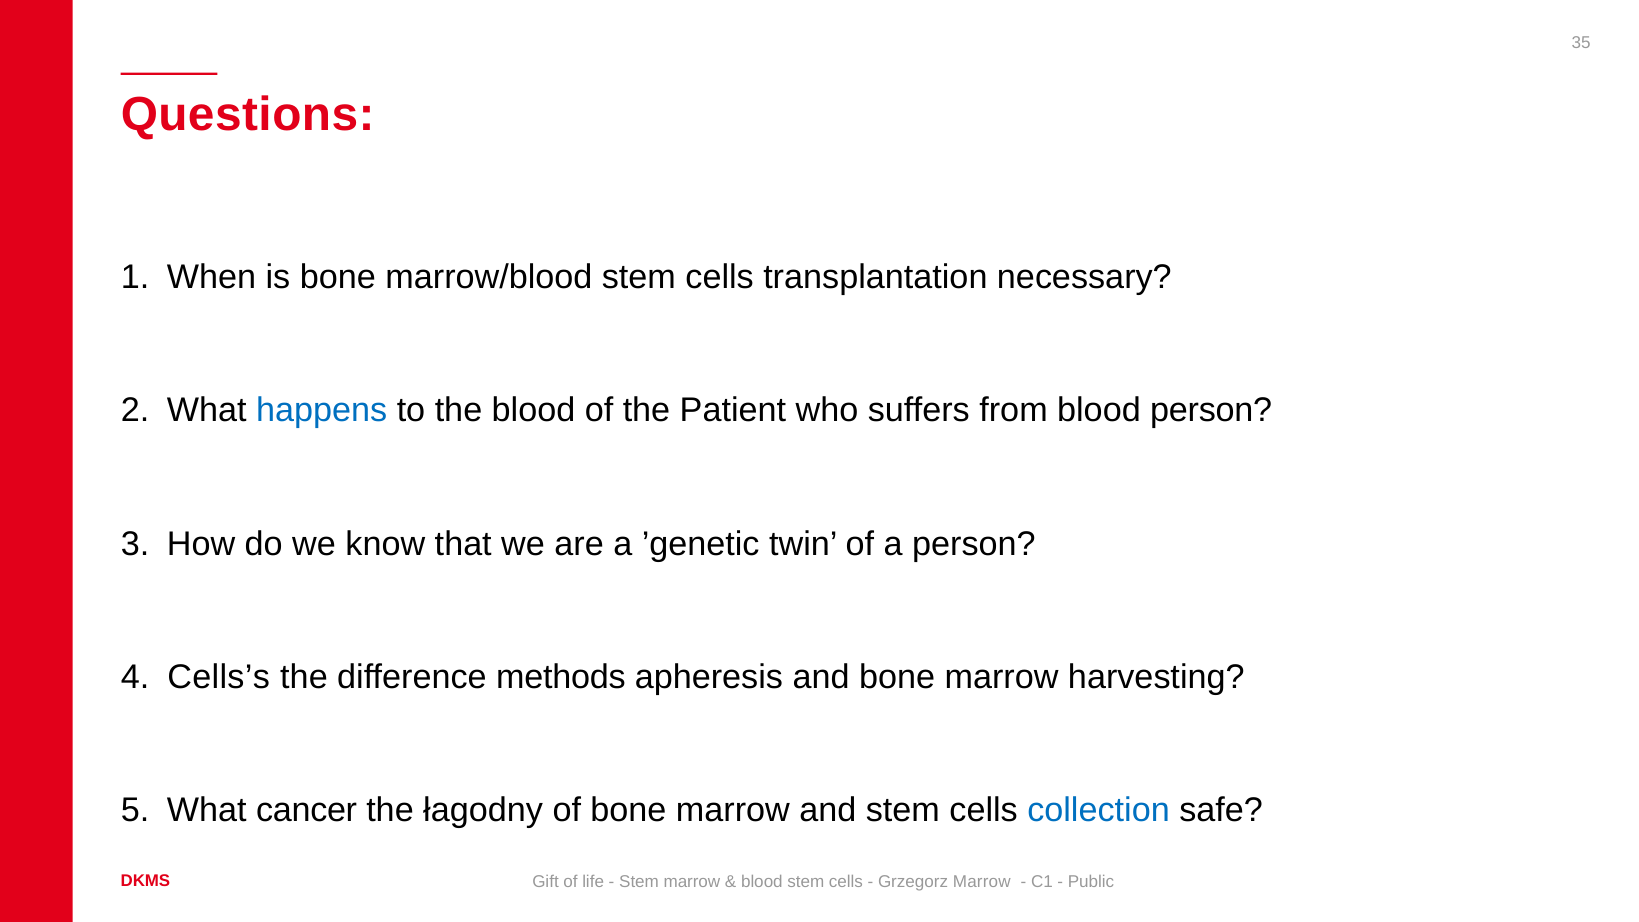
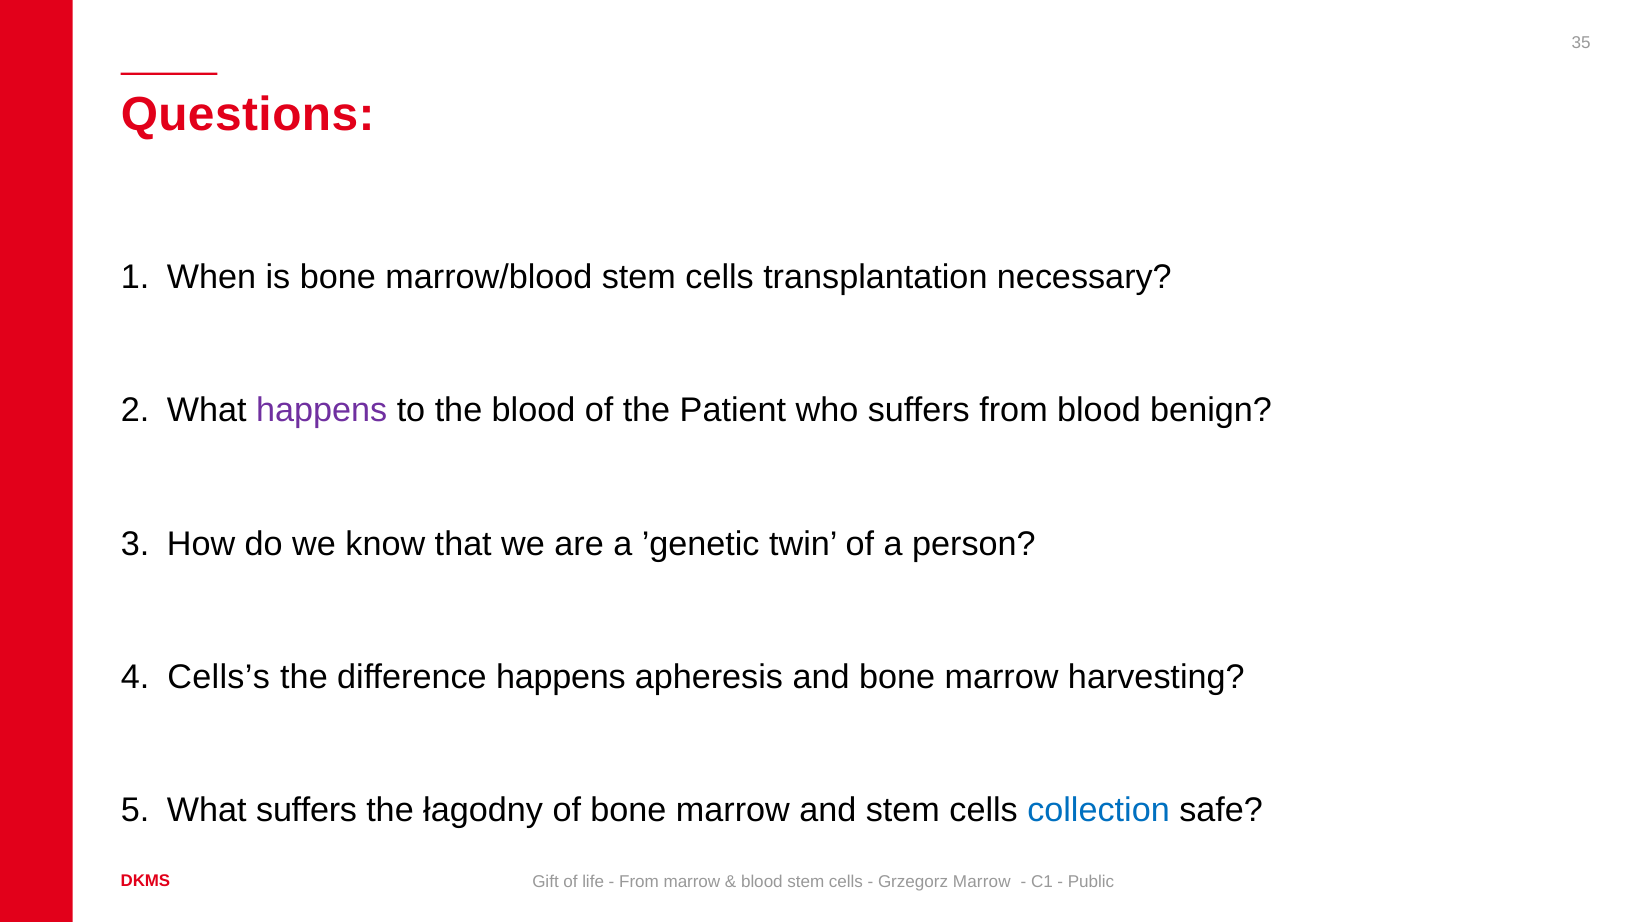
happens colour: blue -> purple (322, 411)
blood person: person -> benign (1211, 411)
difference methods: methods -> happens (561, 677)
What cancer: cancer -> suffers (307, 810)
Stem: Stem -> From (639, 881)
